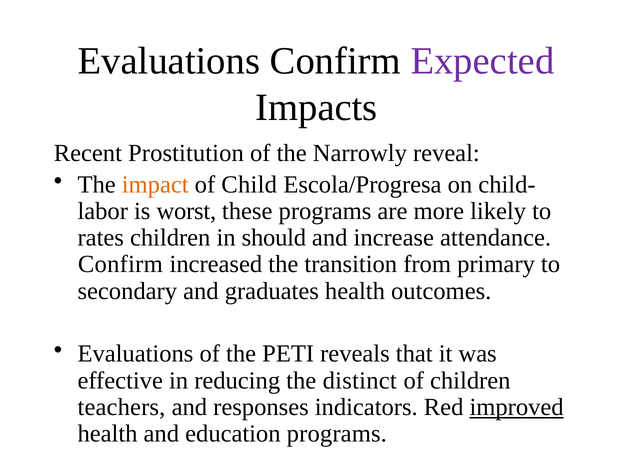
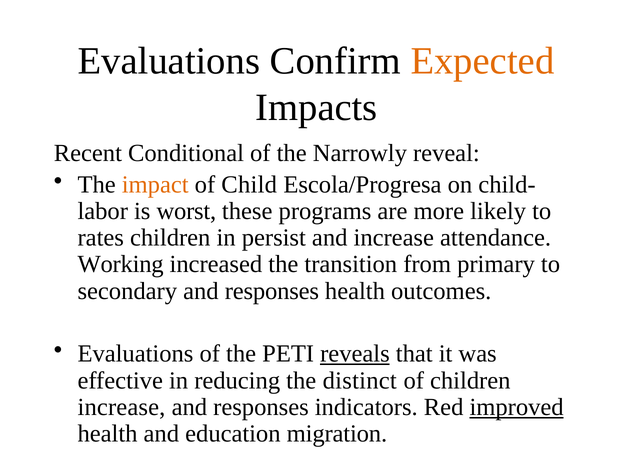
Expected colour: purple -> orange (482, 61)
Prostitution: Prostitution -> Conditional (186, 153)
should: should -> persist (274, 238)
Confirm: Confirm -> Working (121, 265)
secondary and graduates: graduates -> responses (272, 291)
reveals underline: none -> present (355, 354)
teachers: teachers -> increase (121, 408)
education programs: programs -> migration (337, 434)
